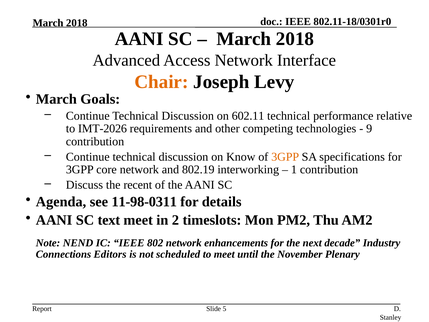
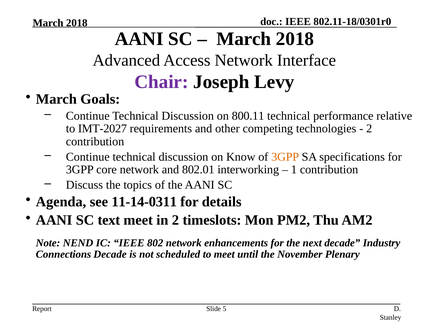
Chair colour: orange -> purple (161, 82)
602.11: 602.11 -> 800.11 (248, 116)
IMT-2026: IMT-2026 -> IMT-2027 (102, 129)
9: 9 -> 2 (369, 129)
802.19: 802.19 -> 802.01 (198, 170)
recent: recent -> topics (138, 185)
11-98-0311: 11-98-0311 -> 11-14-0311 (144, 202)
Connections Editors: Editors -> Decade (110, 254)
